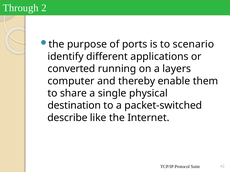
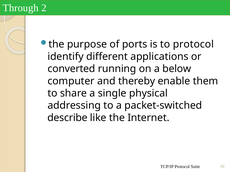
to scenario: scenario -> protocol (193, 44)
layers: layers -> below (177, 69)
destination: destination -> addressing (74, 106)
